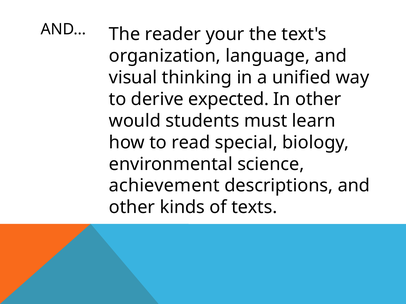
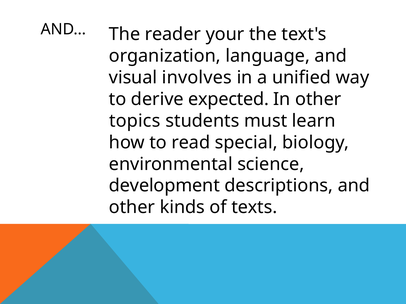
thinking: thinking -> involves (197, 78)
would: would -> topics (135, 121)
achievement: achievement -> development (164, 186)
